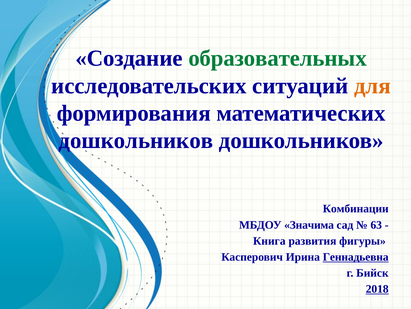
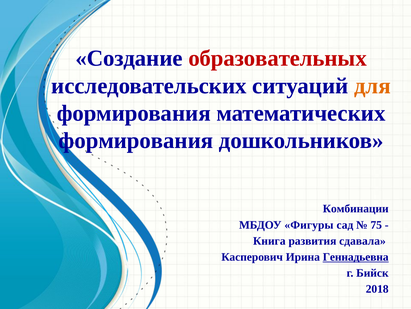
образовательных colour: green -> red (278, 58)
дошкольников: дошкольников -> формирования (136, 140)
Значима: Значима -> Фигуры (309, 224)
63: 63 -> 75 (376, 224)
фигуры: фигуры -> сдавала (362, 240)
2018 underline: present -> none (377, 288)
